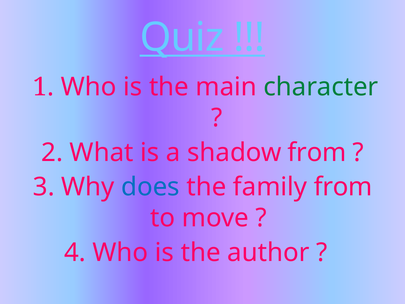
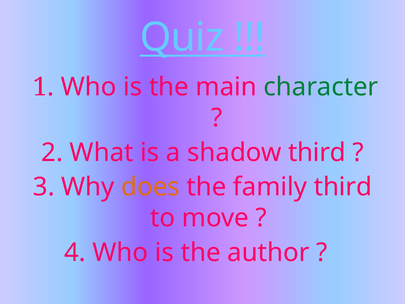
shadow from: from -> third (317, 152)
does colour: blue -> orange (150, 187)
family from: from -> third (343, 187)
